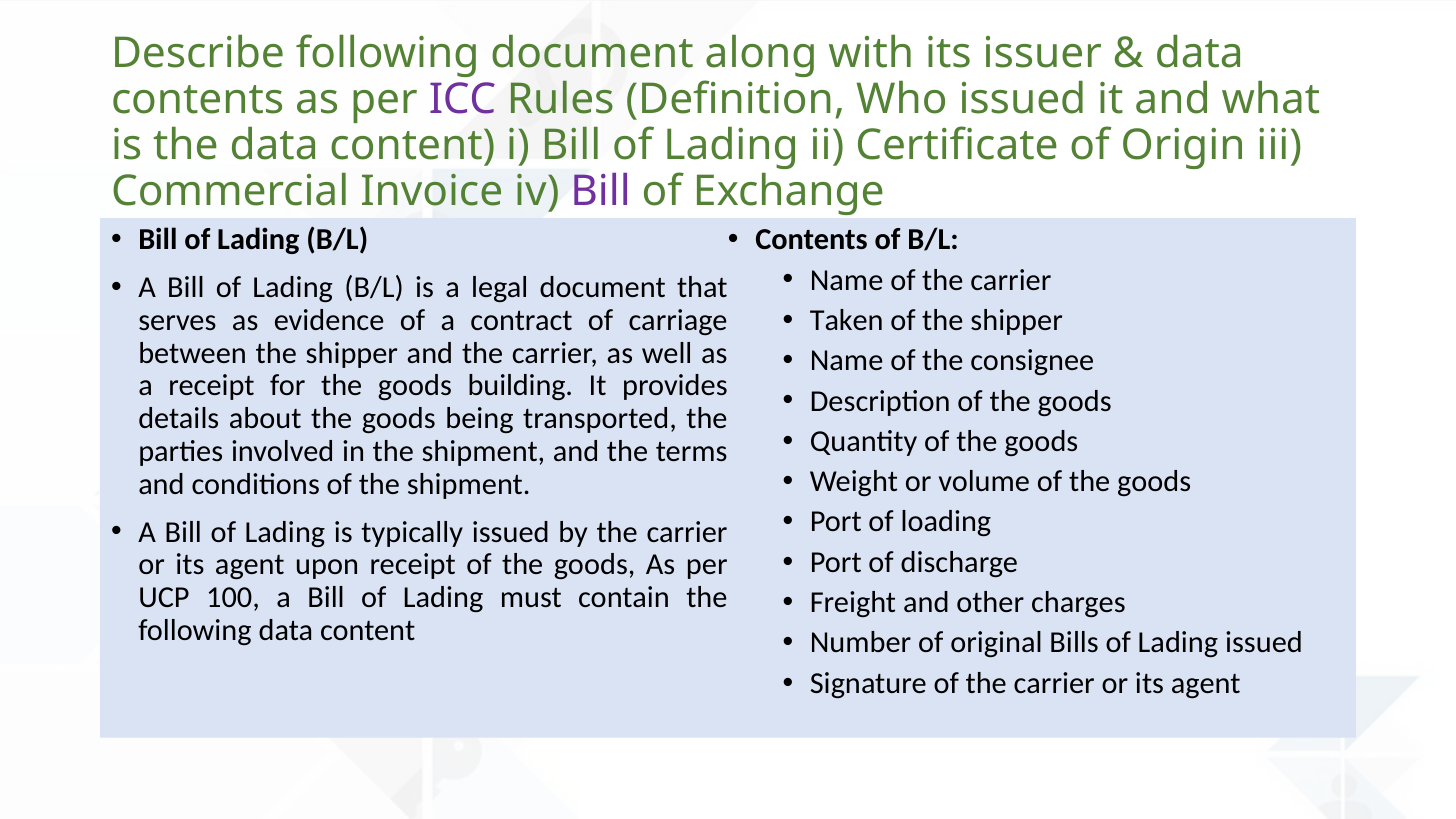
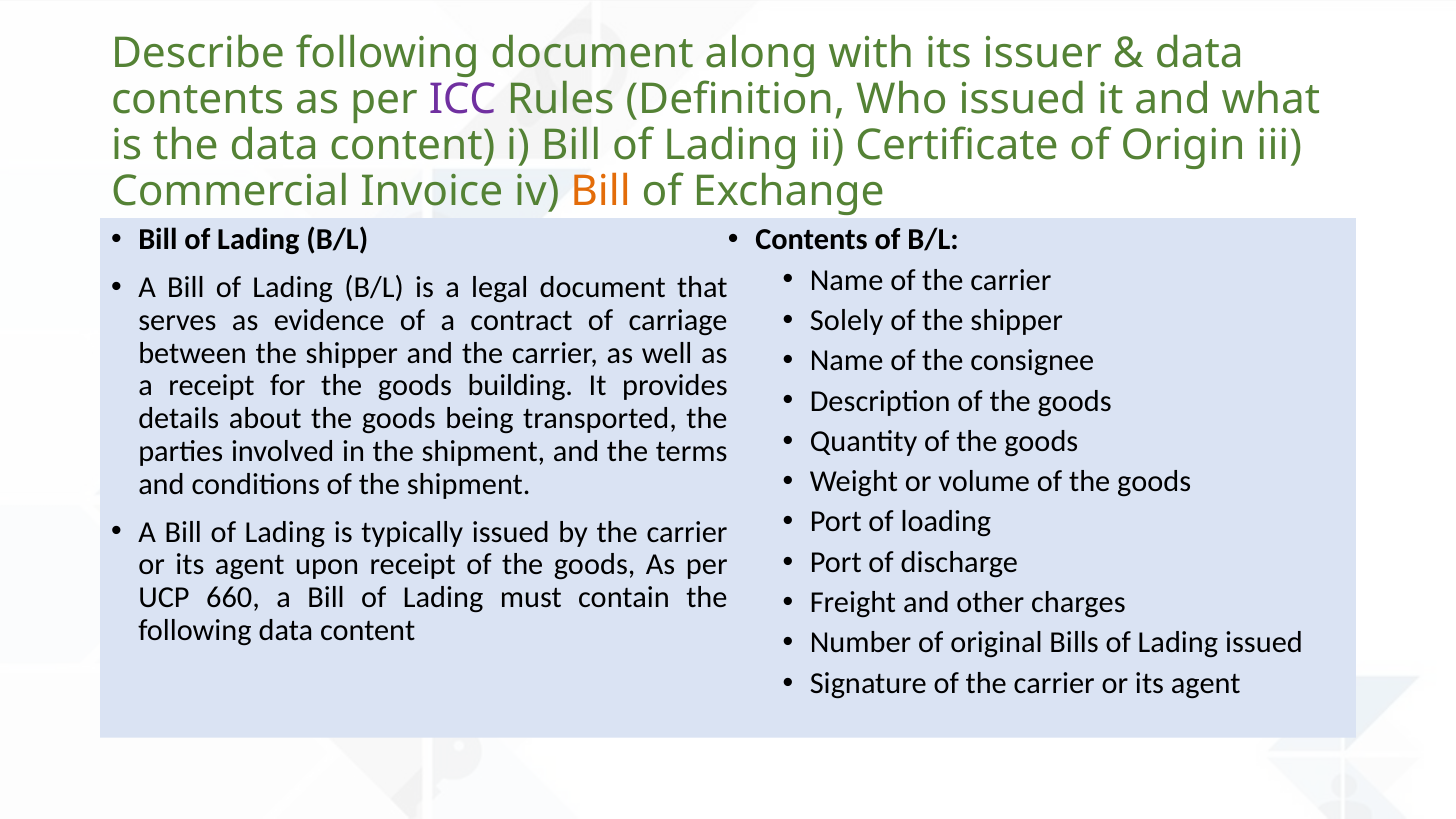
Bill colour: purple -> orange (601, 191)
Taken: Taken -> Solely (847, 320)
100: 100 -> 660 (233, 598)
